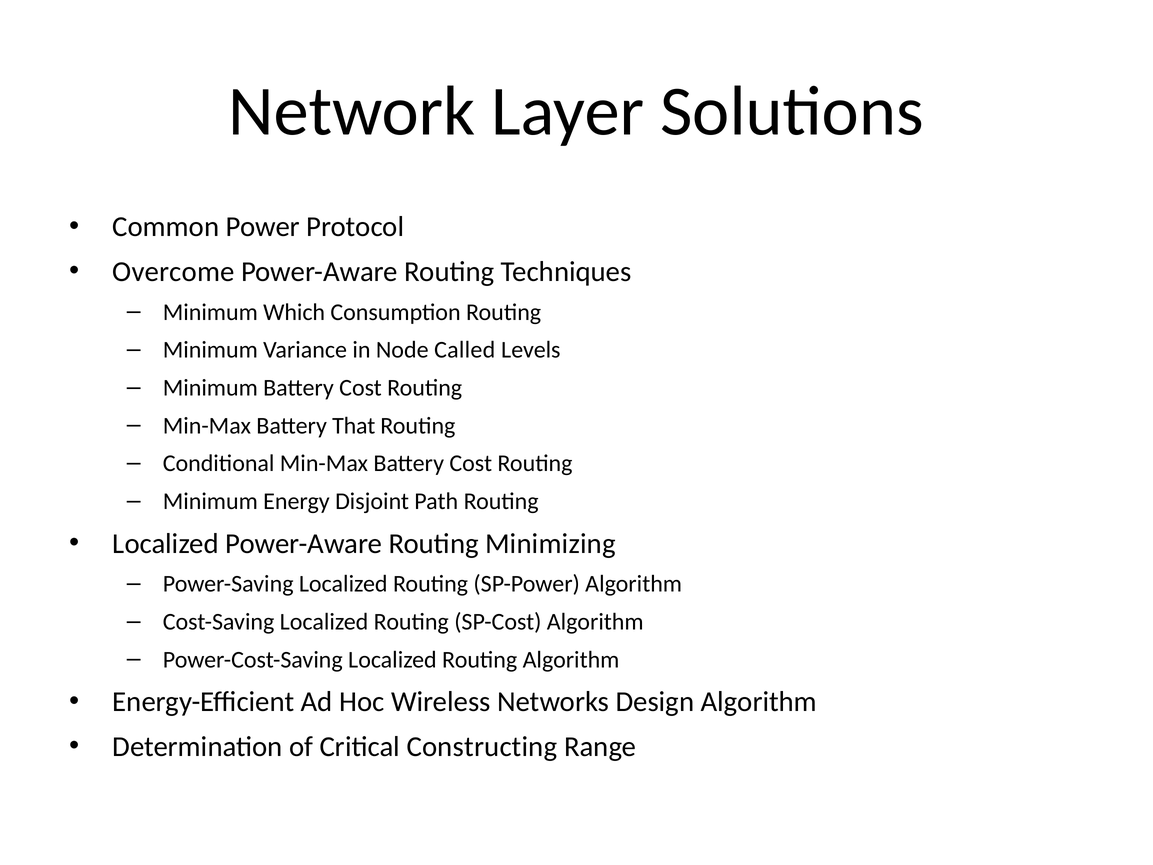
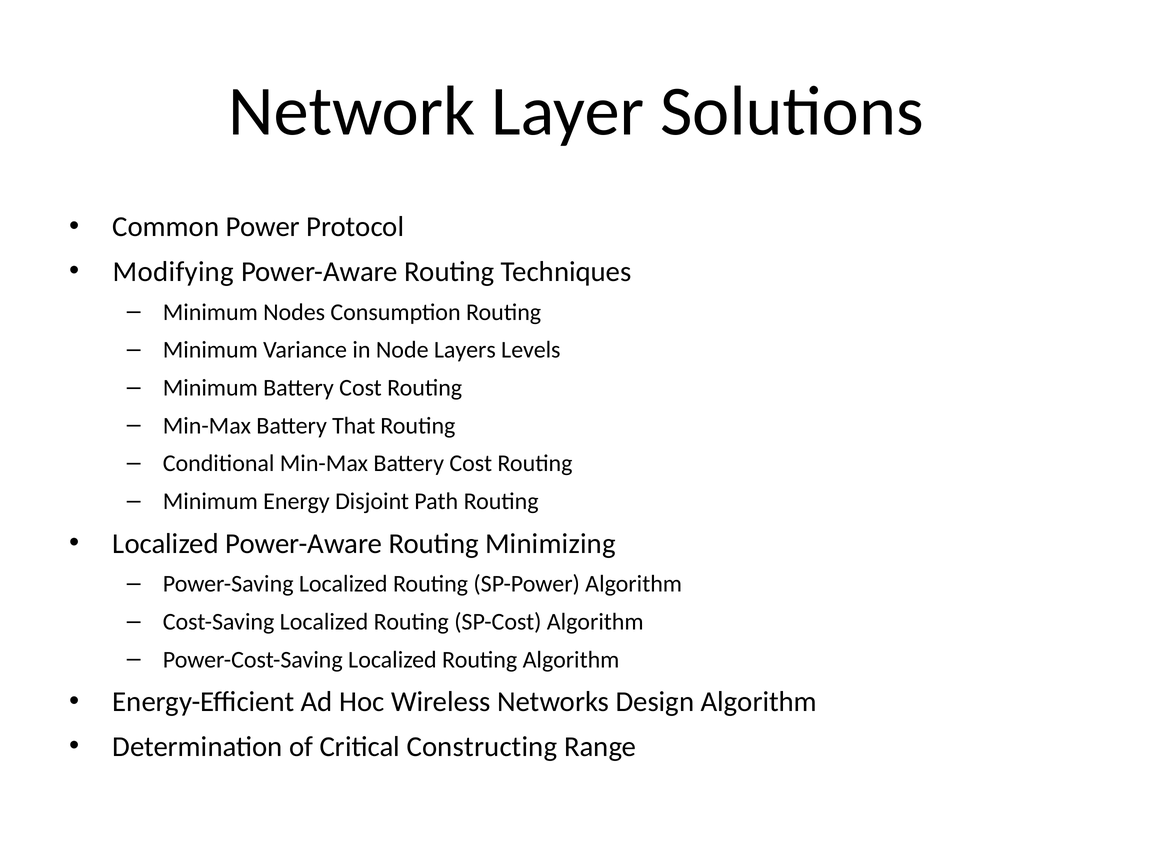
Overcome: Overcome -> Modifying (173, 272)
Which: Which -> Nodes (294, 312)
Called: Called -> Layers (465, 350)
